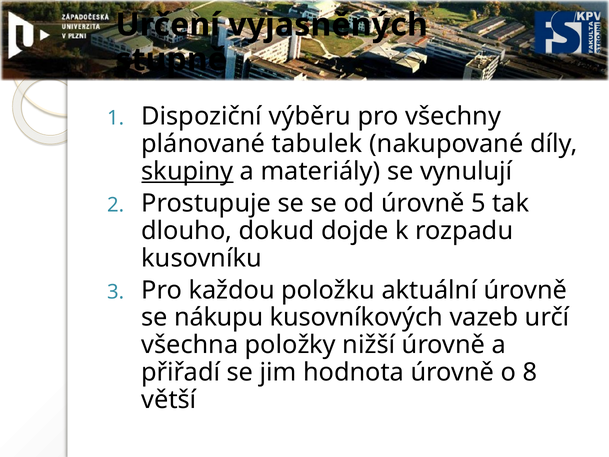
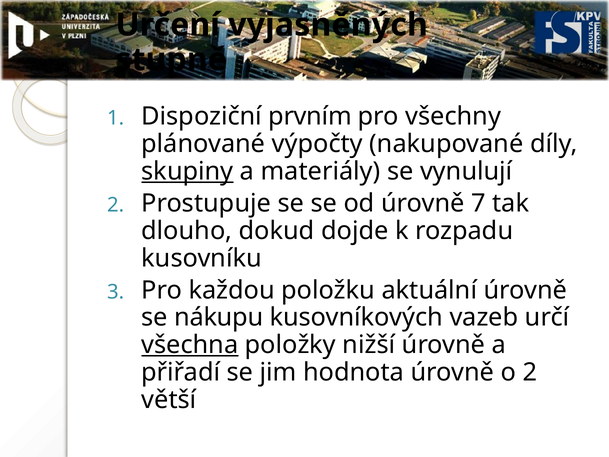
výběru: výběru -> prvním (310, 116)
tabulek: tabulek -> výpočty (317, 144)
5: 5 -> 7 (478, 203)
všechna underline: none -> present (190, 345)
o 8: 8 -> 2 (530, 372)
